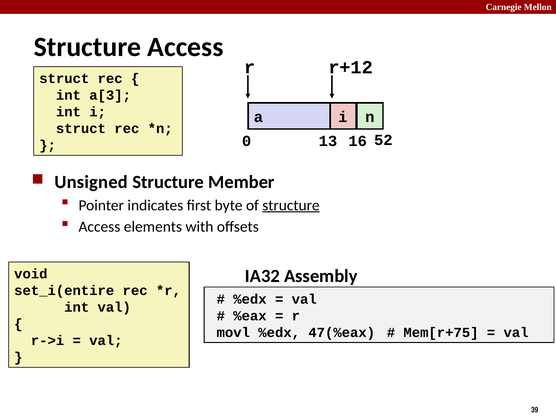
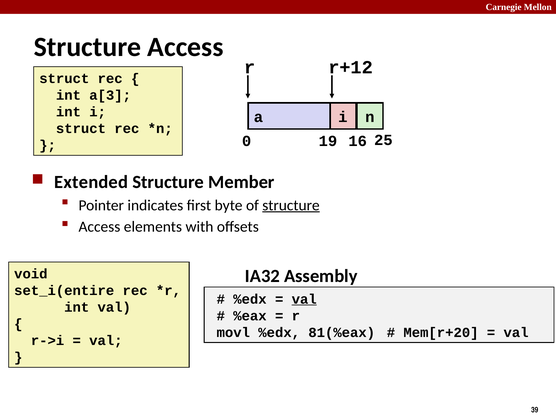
13: 13 -> 19 (328, 141)
52: 52 -> 25 (383, 140)
Unsigned: Unsigned -> Extended (91, 182)
val underline: none -> present (304, 299)
47(%eax: 47(%eax -> 81(%eax (342, 332)
Mem[r+75: Mem[r+75 -> Mem[r+20 (441, 332)
